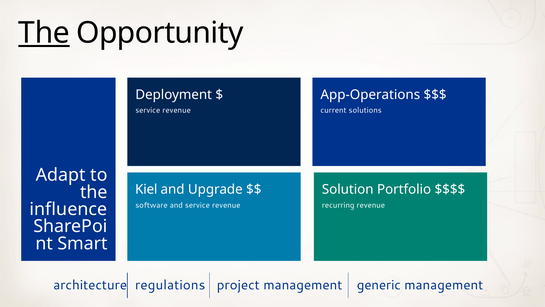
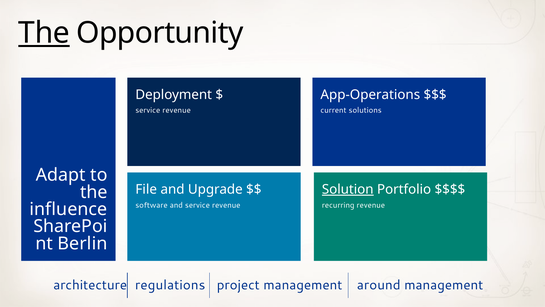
Kiel: Kiel -> File (146, 189)
Solution underline: none -> present (348, 189)
Smart: Smart -> Berlin (82, 243)
generic: generic -> around (379, 285)
